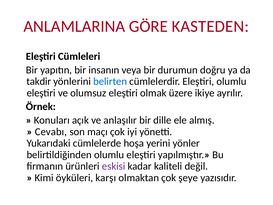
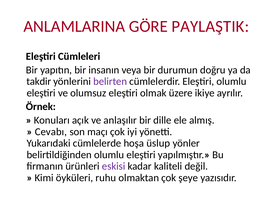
KASTEDEN: KASTEDEN -> PAYLAŞTIK (210, 26)
belirten colour: blue -> purple (110, 81)
yerini: yerini -> üslup (158, 143)
karşı: karşı -> ruhu (106, 177)
